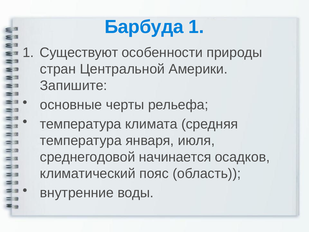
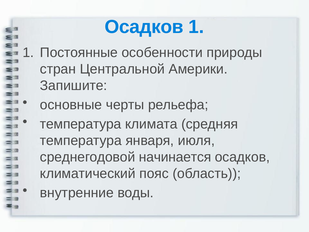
Барбуда: Барбуда -> Осадков (144, 27)
Существуют: Существуют -> Постоянные (79, 52)
